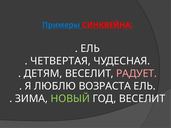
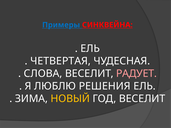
ДЕТЯМ: ДЕТЯМ -> СЛОВА (43, 74)
ВОЗРАСТА: ВОЗРАСТА -> РЕШЕНИЯ (105, 86)
НОВЫЙ colour: light green -> yellow (70, 99)
